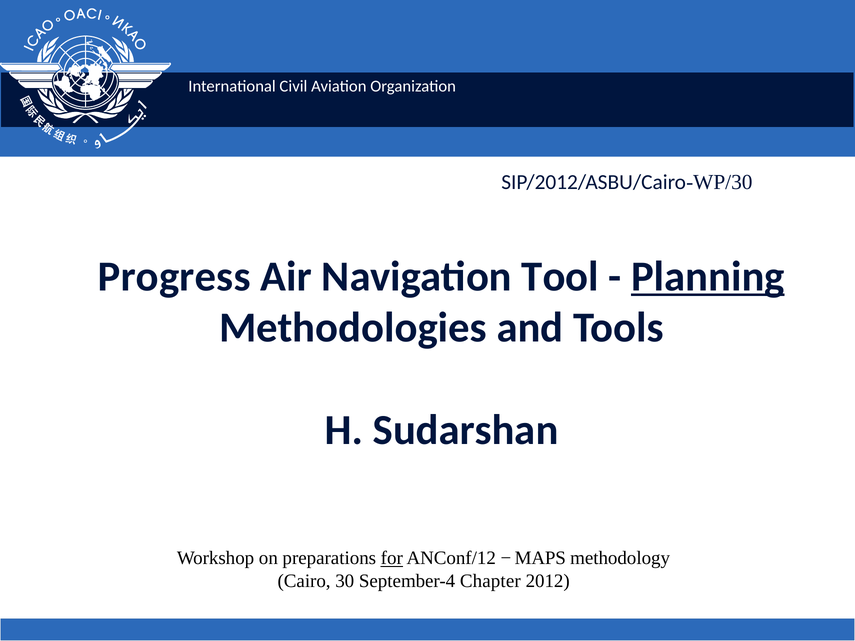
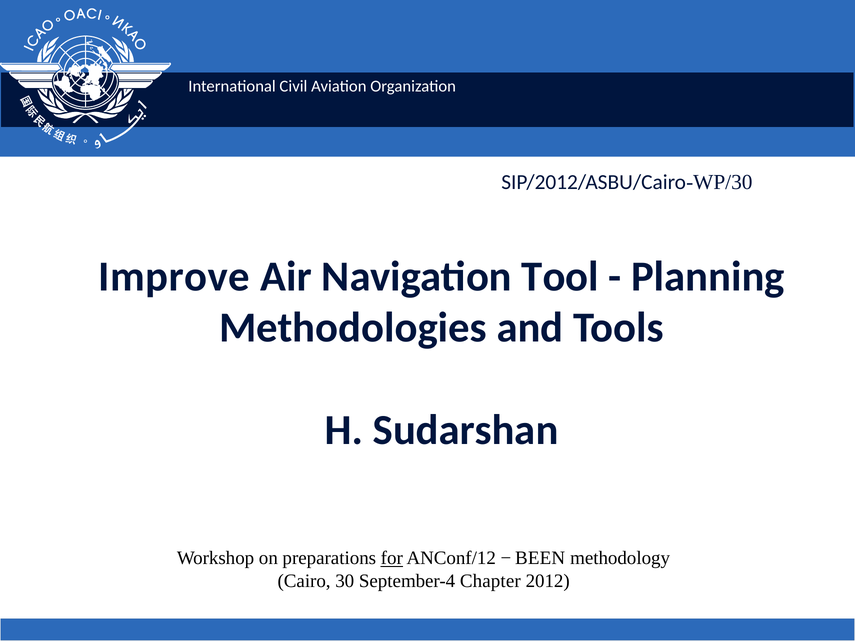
Progress: Progress -> Improve (174, 277)
Planning underline: present -> none (708, 277)
MAPS: MAPS -> BEEN (540, 558)
